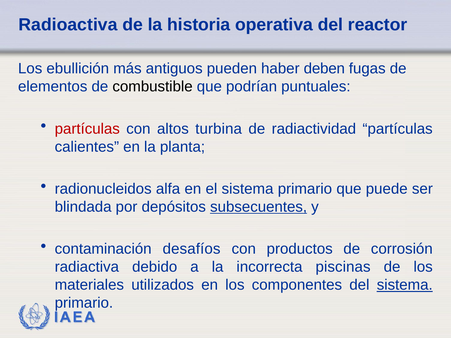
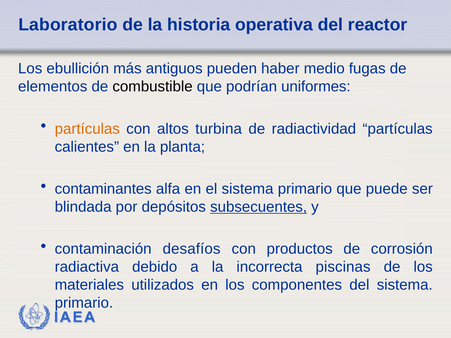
Radioactiva: Radioactiva -> Laboratorio (68, 25)
deben: deben -> medio (324, 69)
puntuales: puntuales -> uniformes (316, 87)
partículas colour: red -> orange (87, 129)
radionucleidos: radionucleidos -> contaminantes (103, 189)
sistema underline: present -> none (405, 285)
